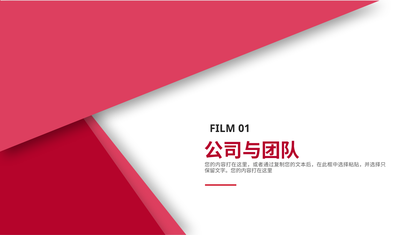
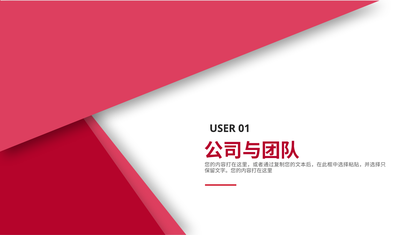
FILM: FILM -> USER (223, 128)
